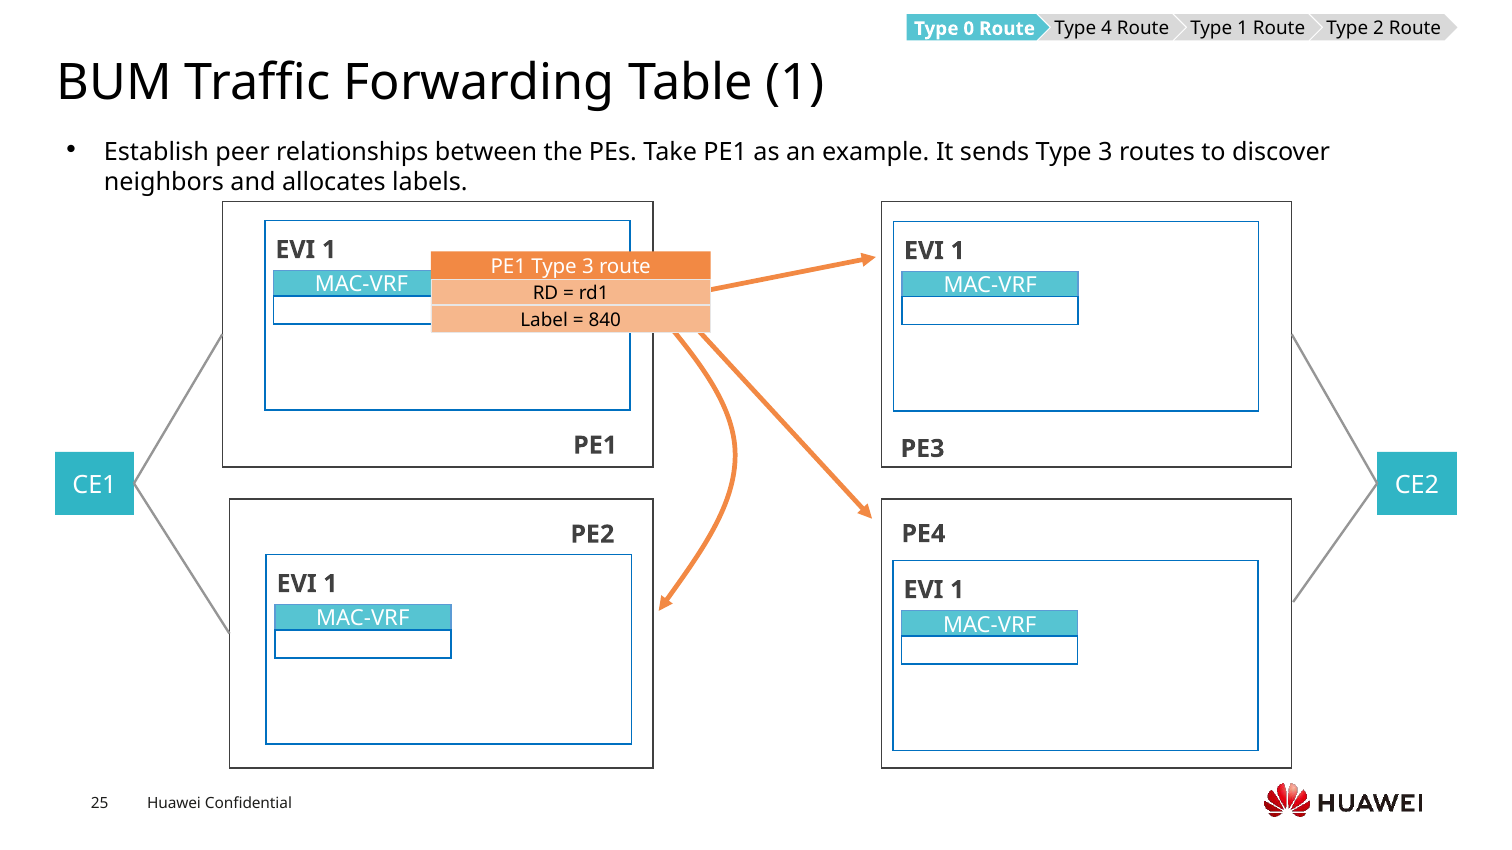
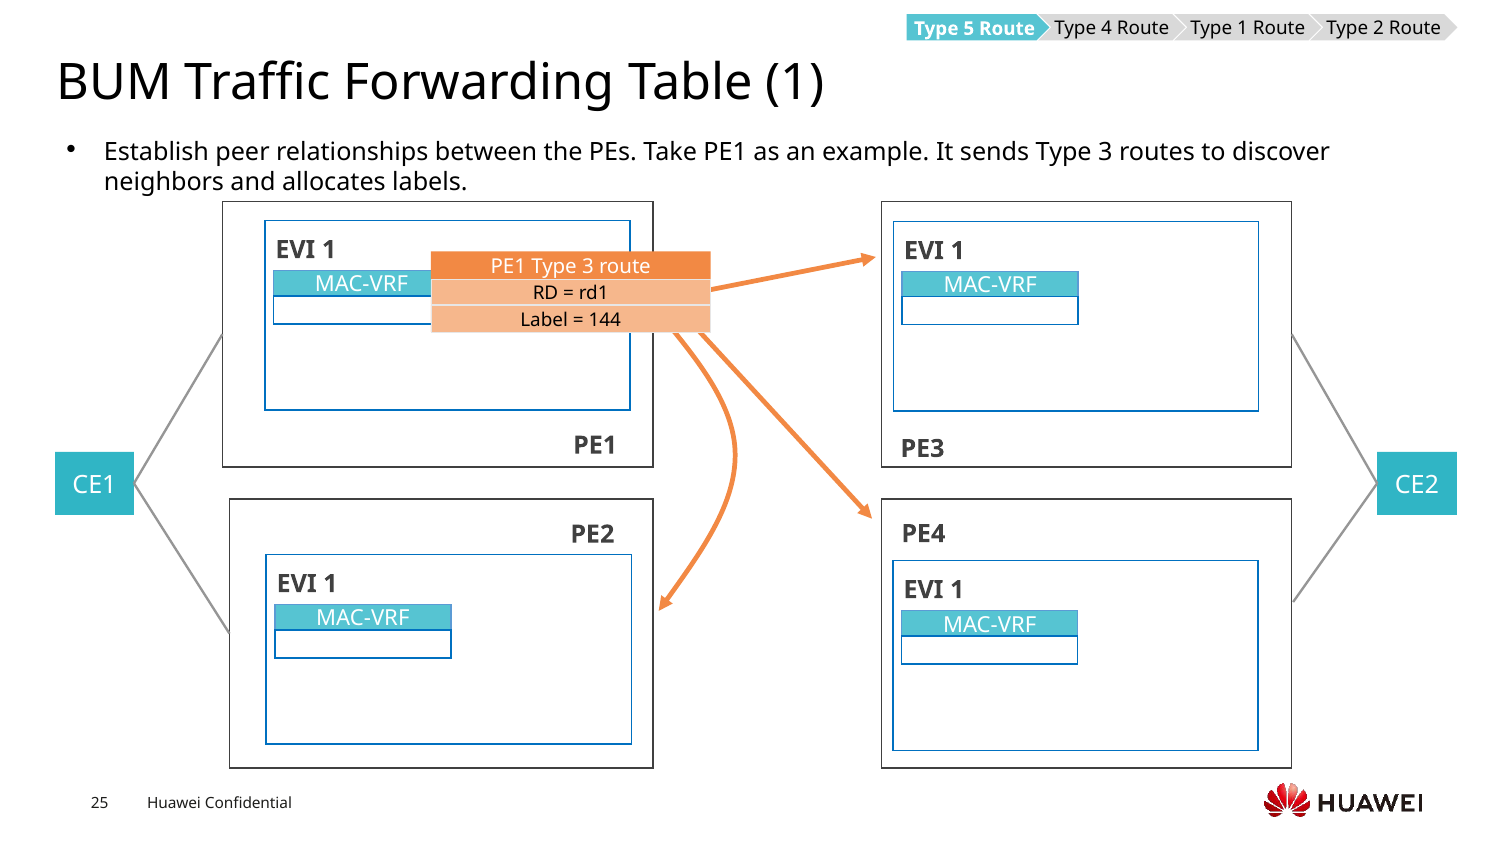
0: 0 -> 5 (969, 29)
840: 840 -> 144 (605, 320)
